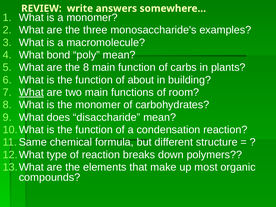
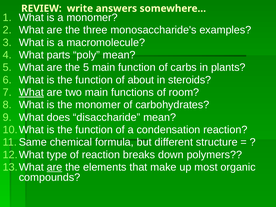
bond: bond -> parts (58, 55)
the 8: 8 -> 5 (86, 67)
building: building -> steroids (190, 80)
are underline: none -> present (55, 167)
